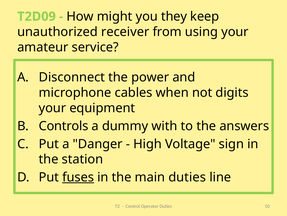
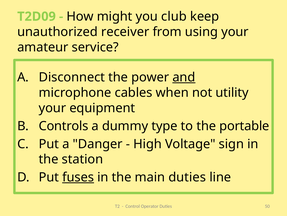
they: they -> club (174, 16)
and underline: none -> present (184, 77)
digits: digits -> utility (232, 92)
with: with -> type (164, 126)
answers: answers -> portable (244, 126)
